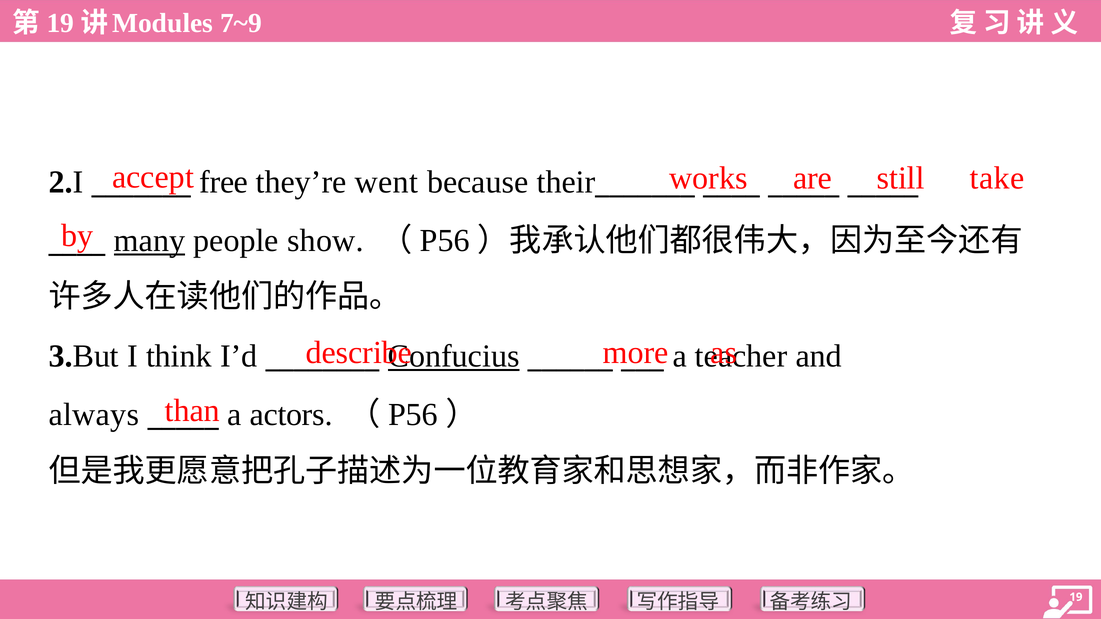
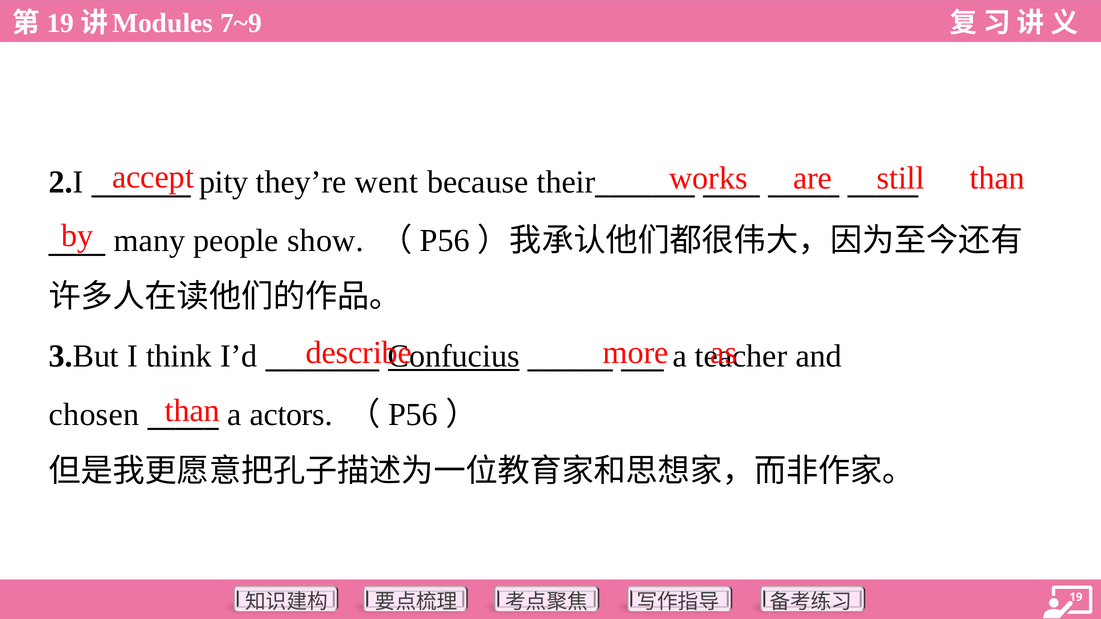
take: take -> than (997, 178)
free: free -> pity (224, 182)
many underline: present -> none (150, 241)
always: always -> chosen (94, 415)
